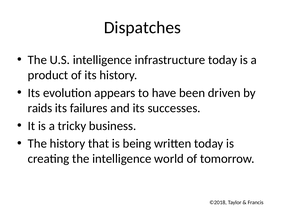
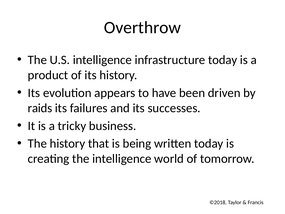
Dispatches: Dispatches -> Overthrow (142, 28)
